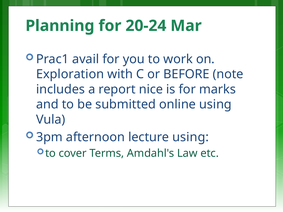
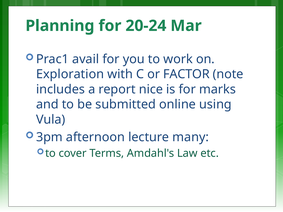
BEFORE: BEFORE -> FACTOR (186, 74)
lecture using: using -> many (191, 137)
